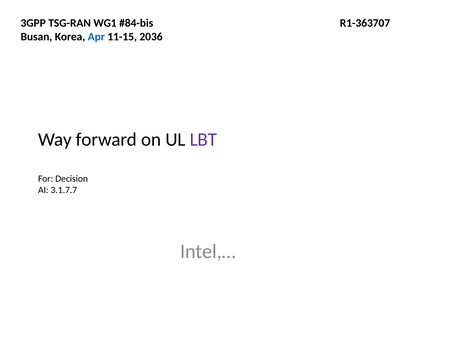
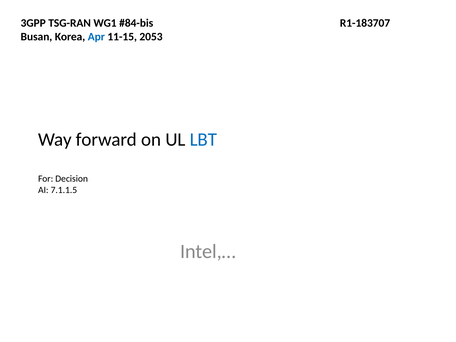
R1-363707: R1-363707 -> R1-183707 (365, 23)
2036: 2036 -> 2053 (151, 37)
LBT colour: purple -> blue (203, 139)
3.1.7.7: 3.1.7.7 -> 7.1.1.5 (64, 190)
